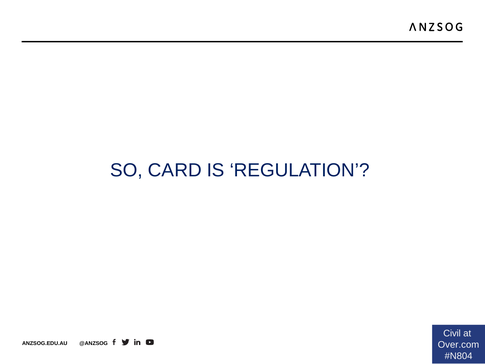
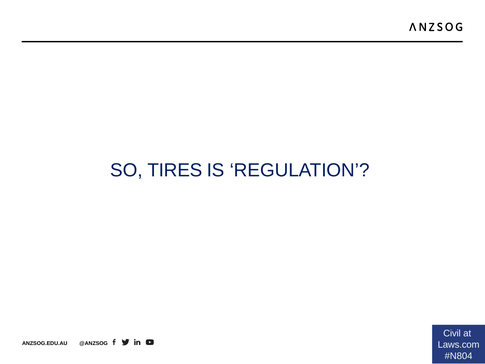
CARD: CARD -> TIRES (175, 170)
Over.com: Over.com -> Laws.com (459, 345)
